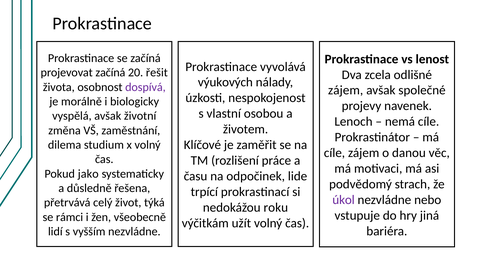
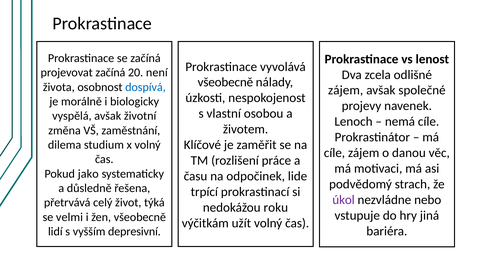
řešit: řešit -> není (157, 73)
výukových: výukových -> všeobecně (225, 82)
dospívá colour: purple -> blue (145, 87)
rámci: rámci -> velmi (69, 217)
vyšším nezvládne: nezvládne -> depresivní (134, 232)
